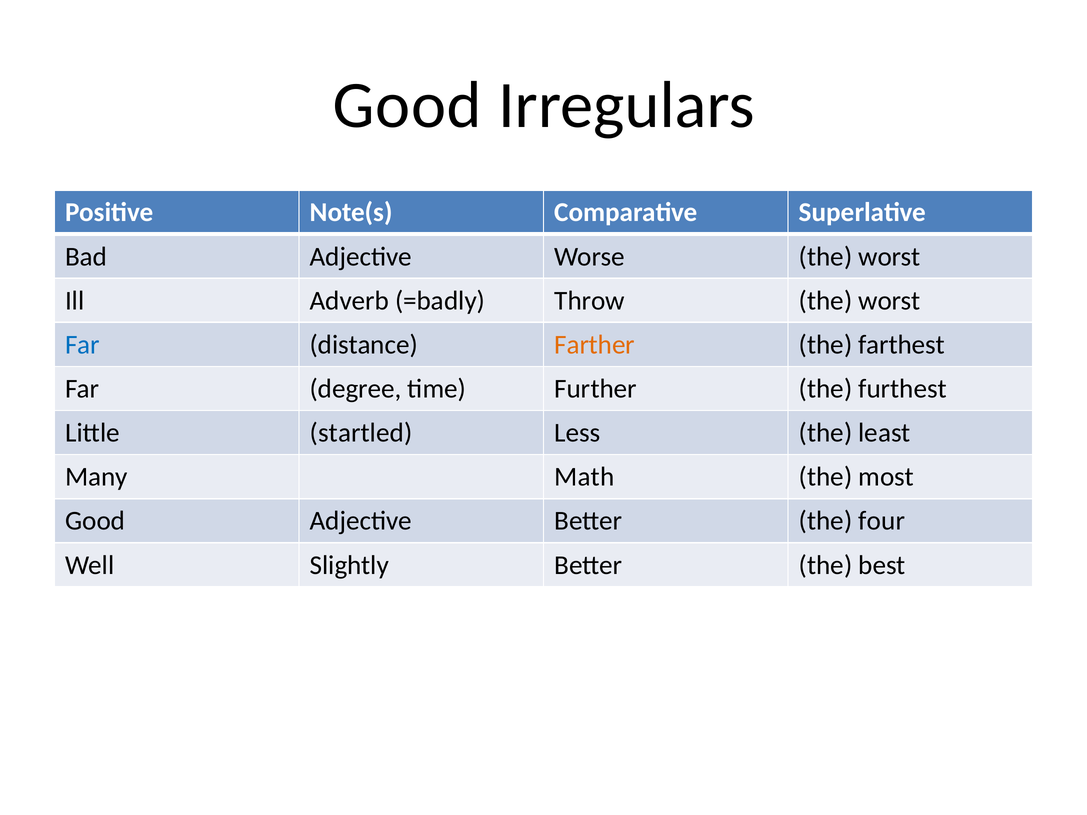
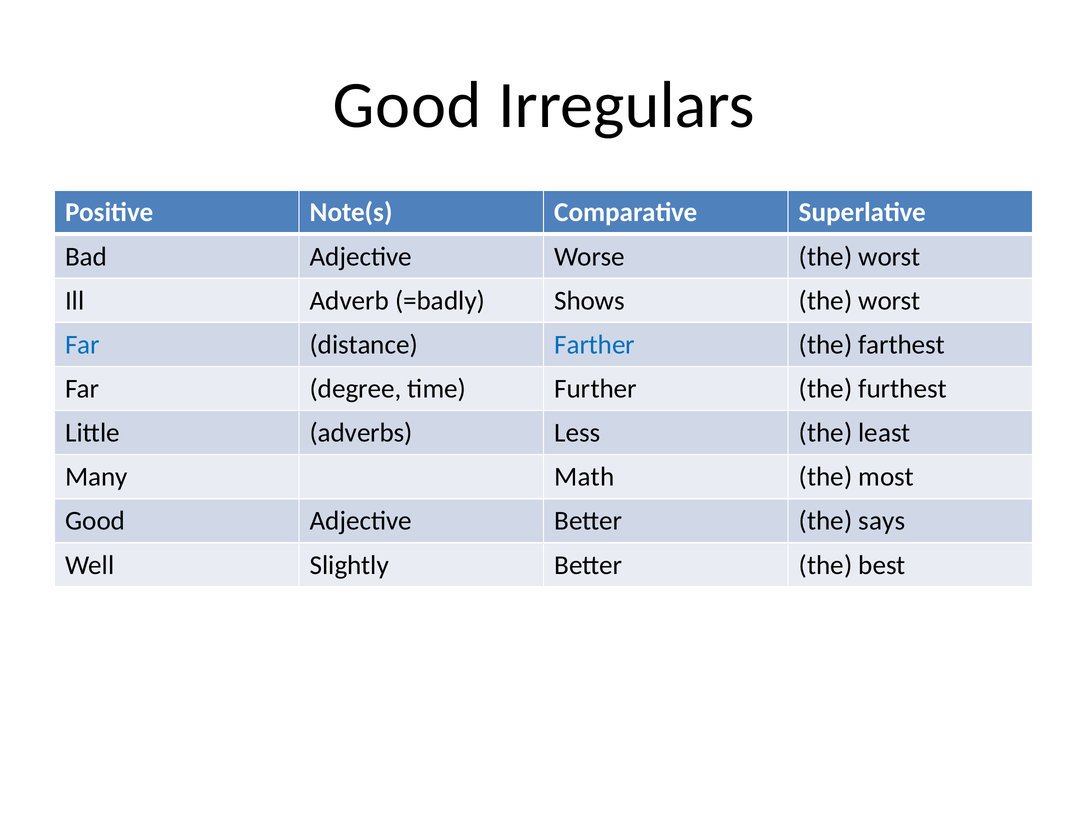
Throw: Throw -> Shows (590, 301)
Farther colour: orange -> blue (595, 345)
startled: startled -> adverbs (361, 433)
four: four -> says (882, 521)
